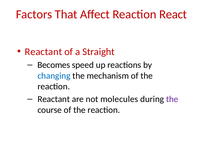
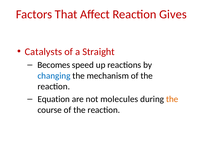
React: React -> Gives (173, 14)
Reactant: Reactant -> Catalysts (43, 52)
Reactant: Reactant -> Equation (54, 99)
the colour: purple -> orange (172, 99)
